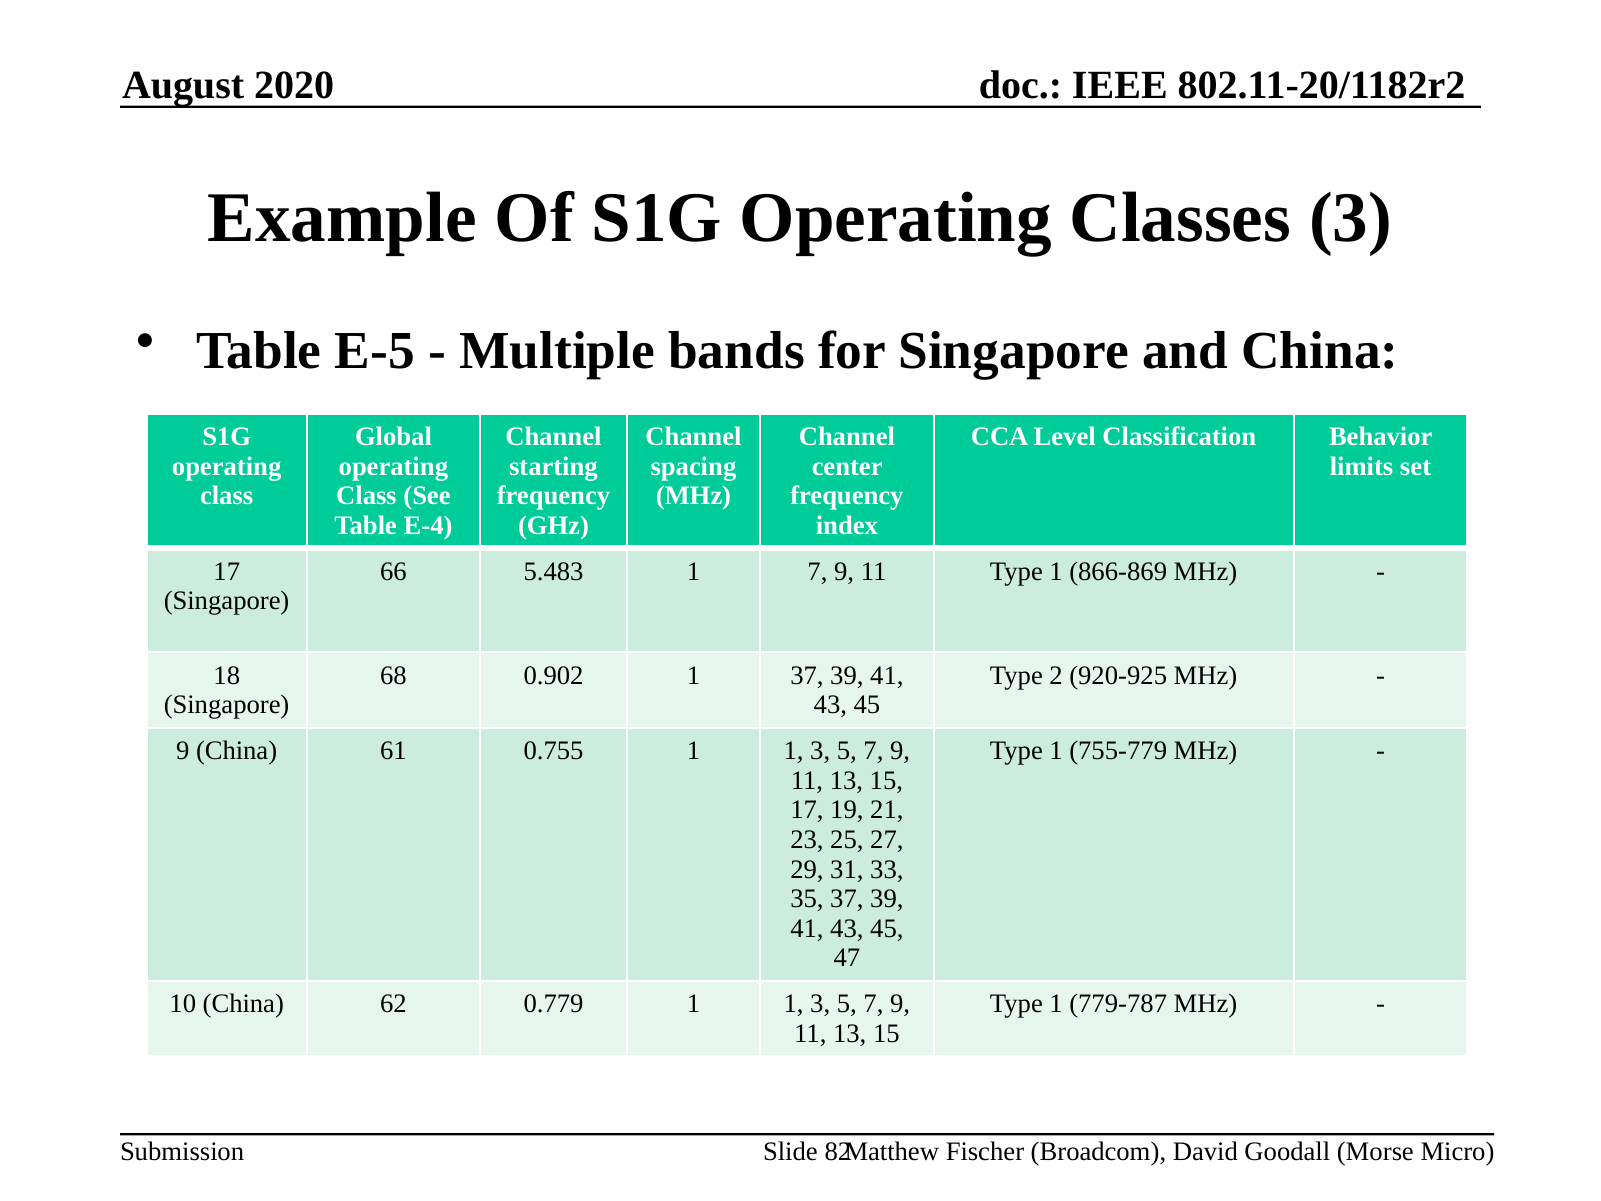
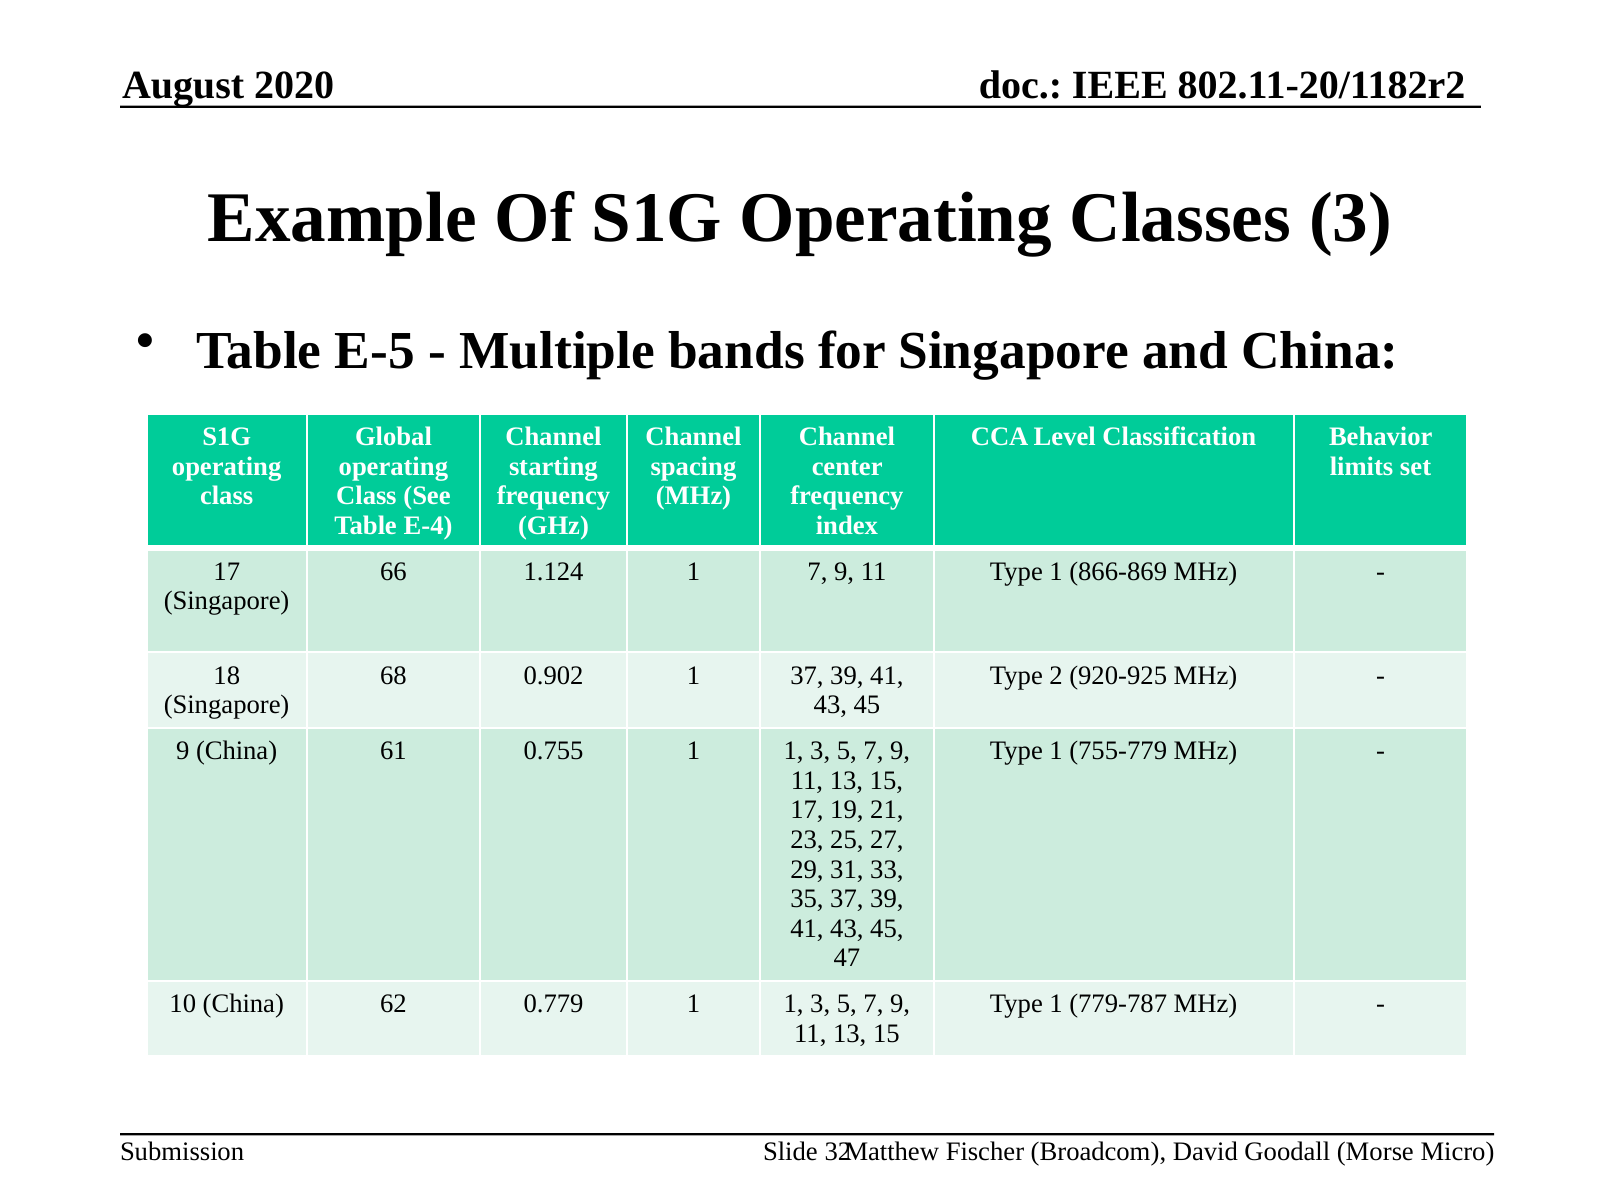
5.483: 5.483 -> 1.124 (554, 571)
82: 82 -> 32 (838, 1152)
